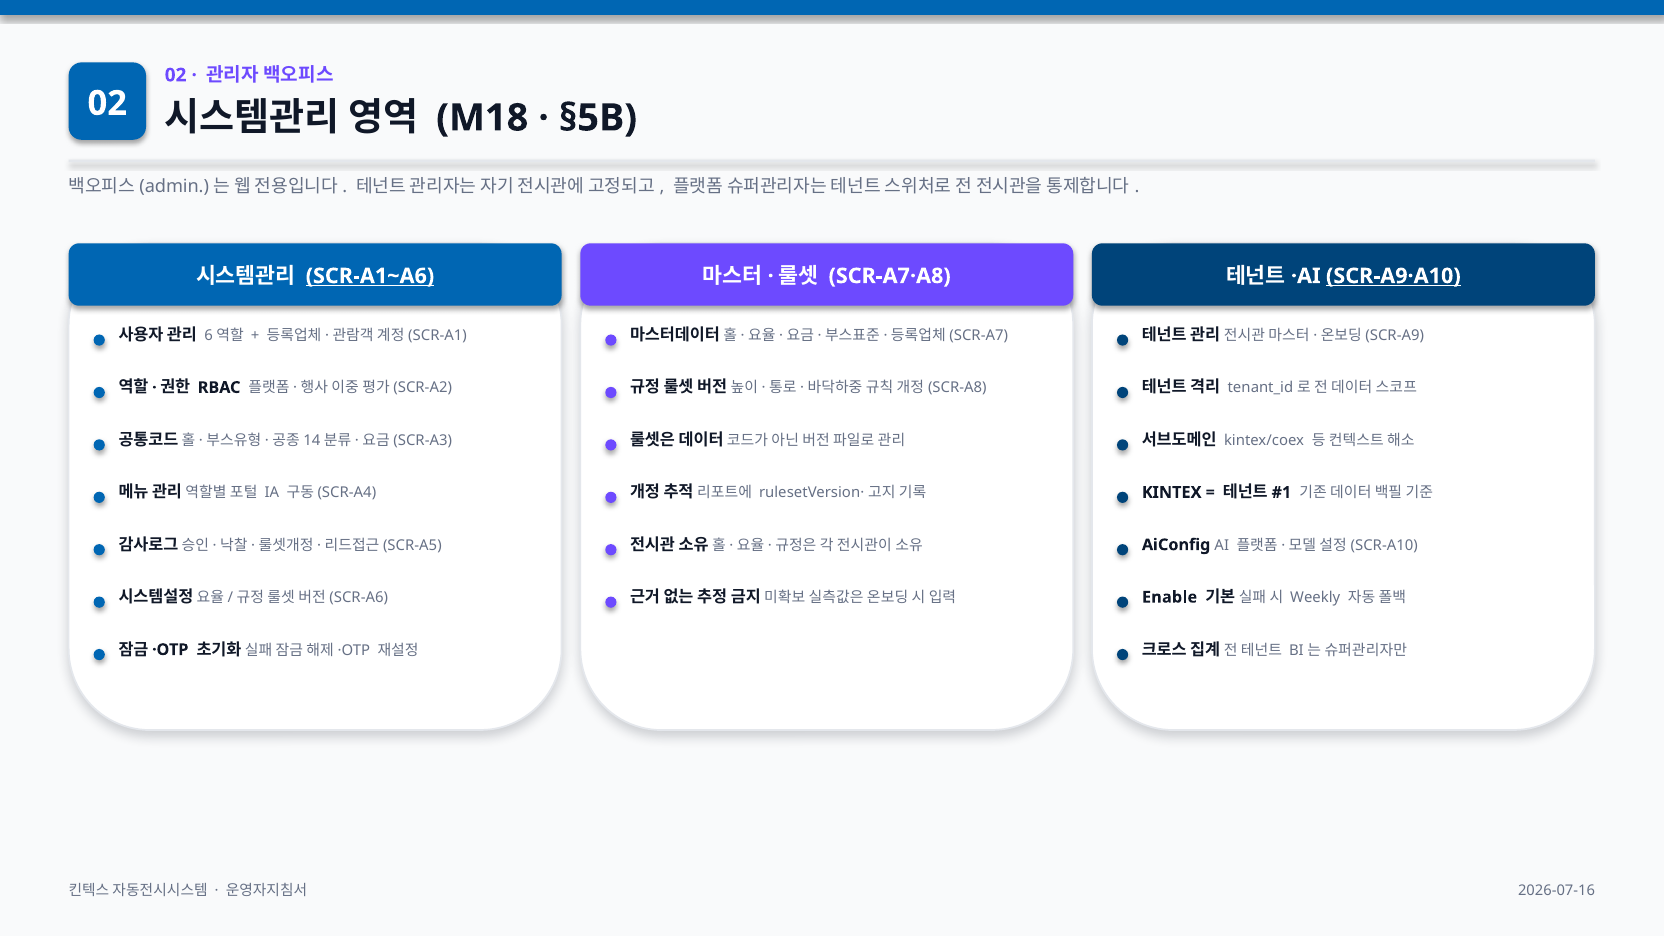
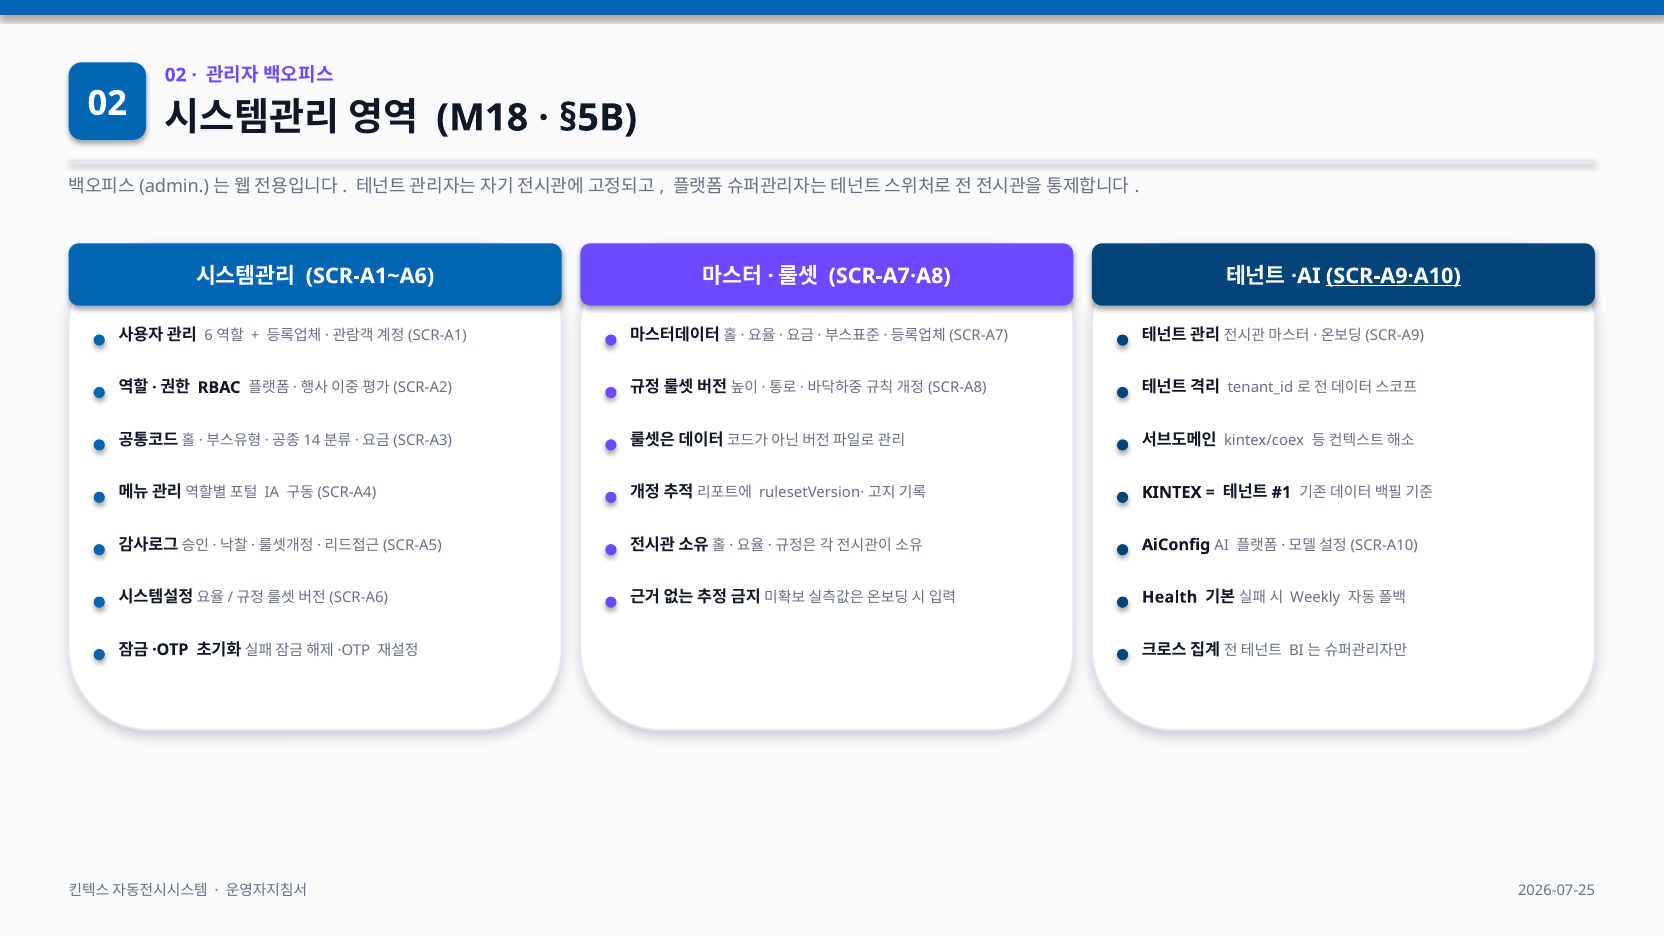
SCR-A1~A6 underline: present -> none (370, 276)
Enable: Enable -> Health (1170, 597)
2026-07-16: 2026-07-16 -> 2026-07-25 (1557, 891)
